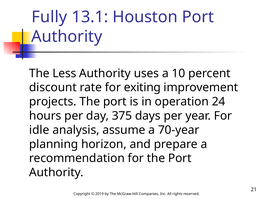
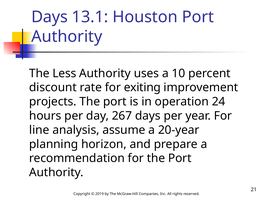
Fully: Fully -> Days (50, 17)
375: 375 -> 267 (122, 116)
idle: idle -> line (39, 130)
70-year: 70-year -> 20-year (179, 130)
